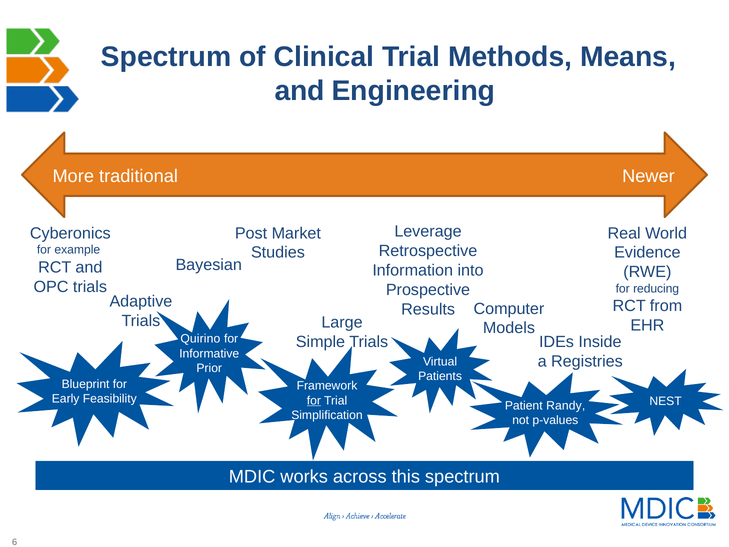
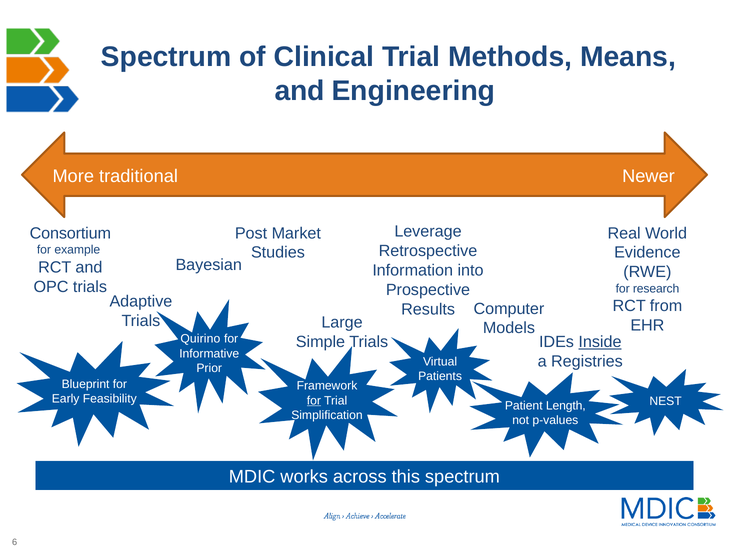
Cyberonics: Cyberonics -> Consortium (70, 233)
reducing: reducing -> research (656, 289)
Inside underline: none -> present (600, 342)
Randy: Randy -> Length (566, 406)
